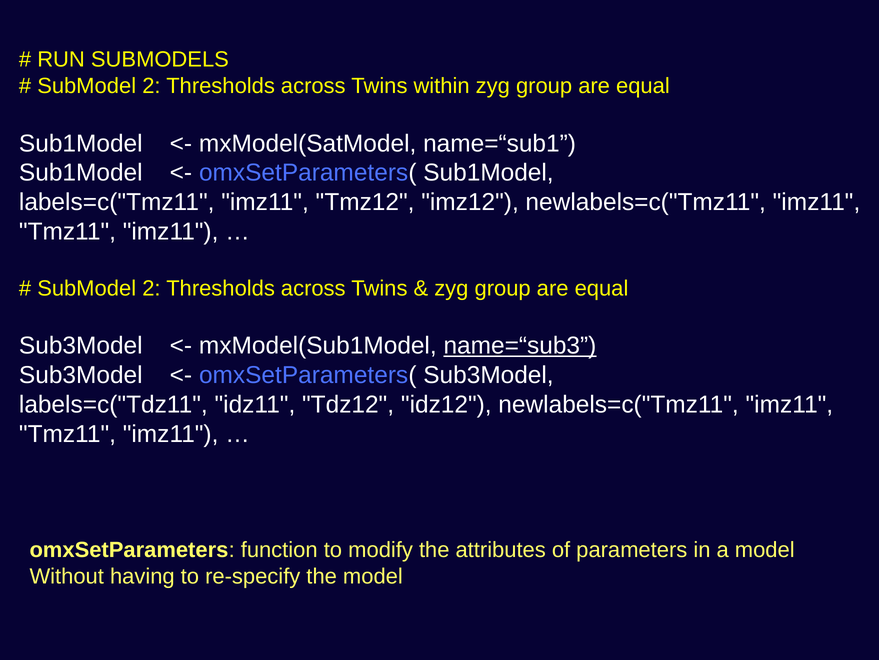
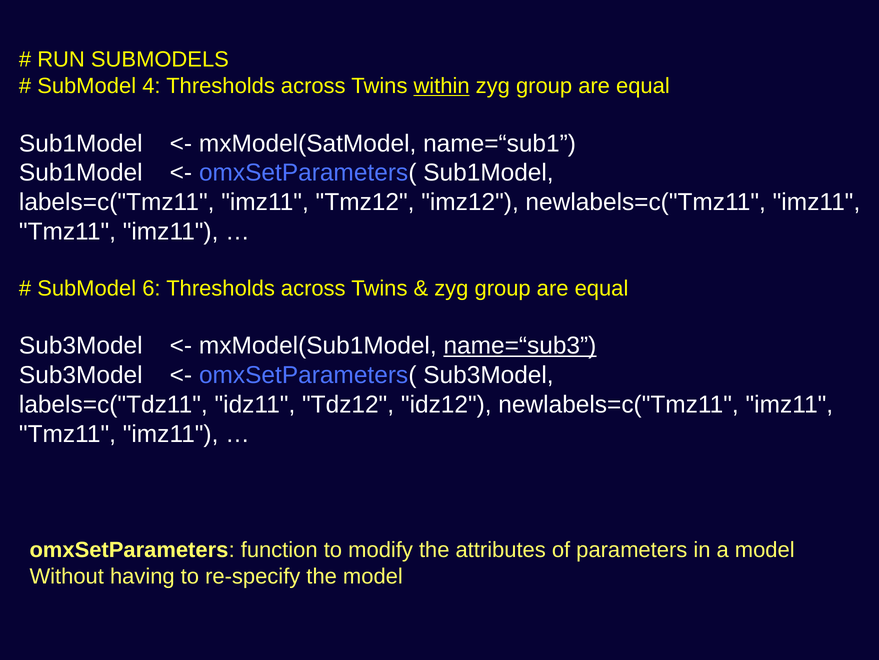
2: 2 -> 4 (151, 86)
within underline: none -> present (442, 86)
2: 2 -> 6 (151, 288)
